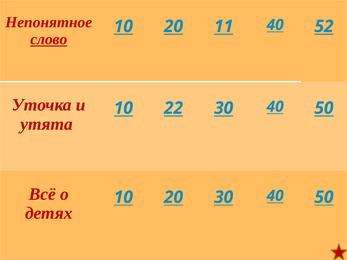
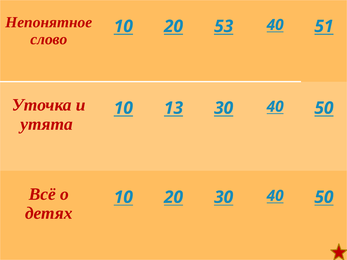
слово underline: present -> none (49, 39)
11: 11 -> 53 (224, 26)
52: 52 -> 51 (324, 26)
22: 22 -> 13 (173, 108)
